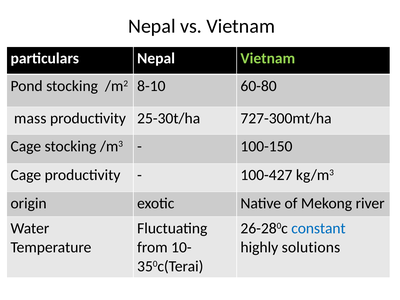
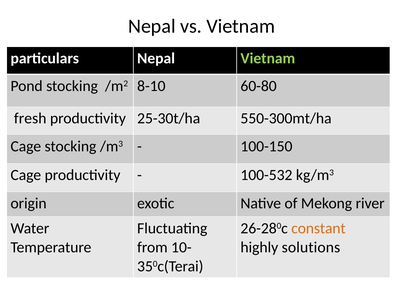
mass: mass -> fresh (30, 118)
727-300mt/ha: 727-300mt/ha -> 550-300mt/ha (286, 118)
100-427: 100-427 -> 100-532 (266, 175)
constant colour: blue -> orange (318, 228)
